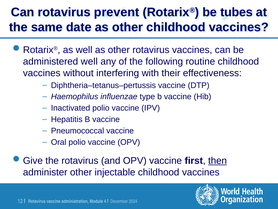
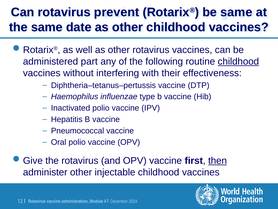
be tubes: tubes -> same (236, 12)
administered well: well -> part (89, 61)
childhood underline: none -> present (238, 61)
